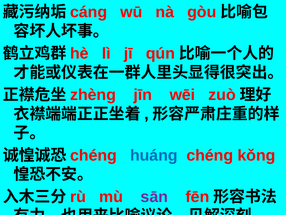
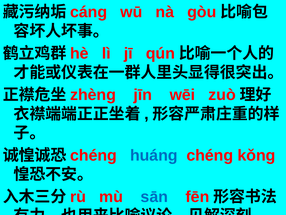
sān colour: purple -> blue (154, 196)
